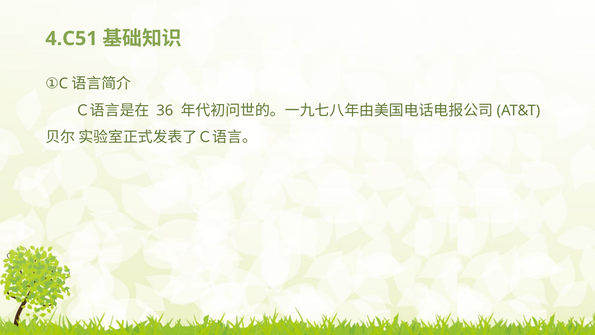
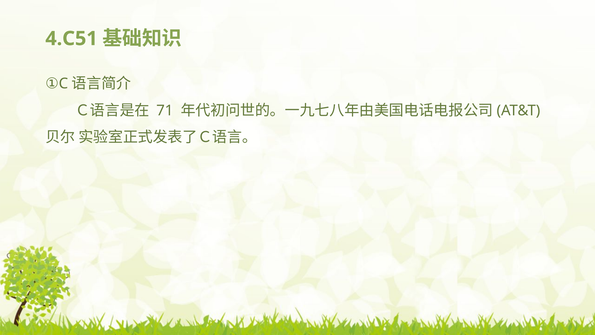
36: 36 -> 71 (165, 110)
